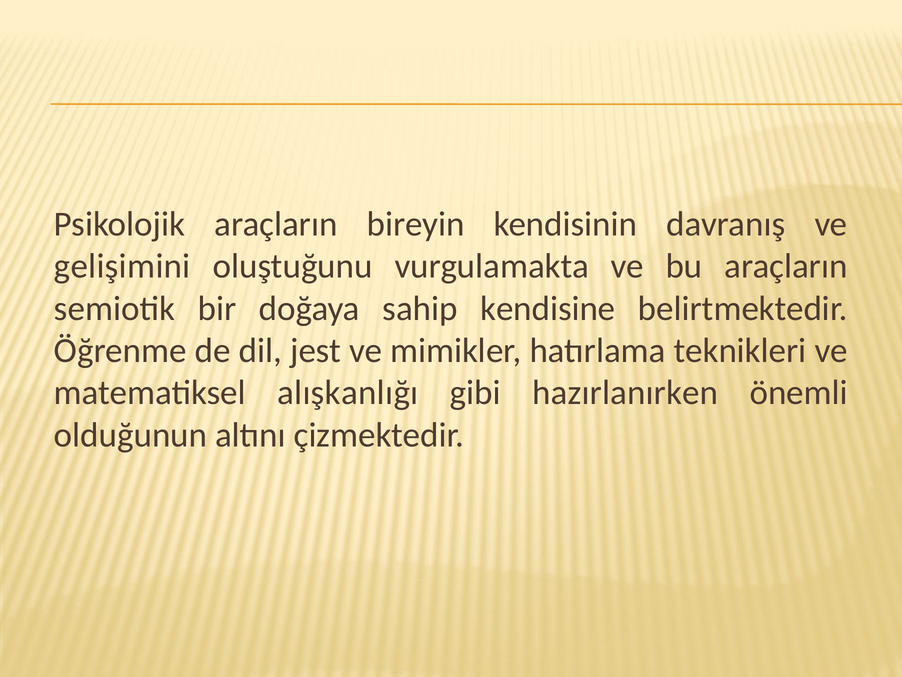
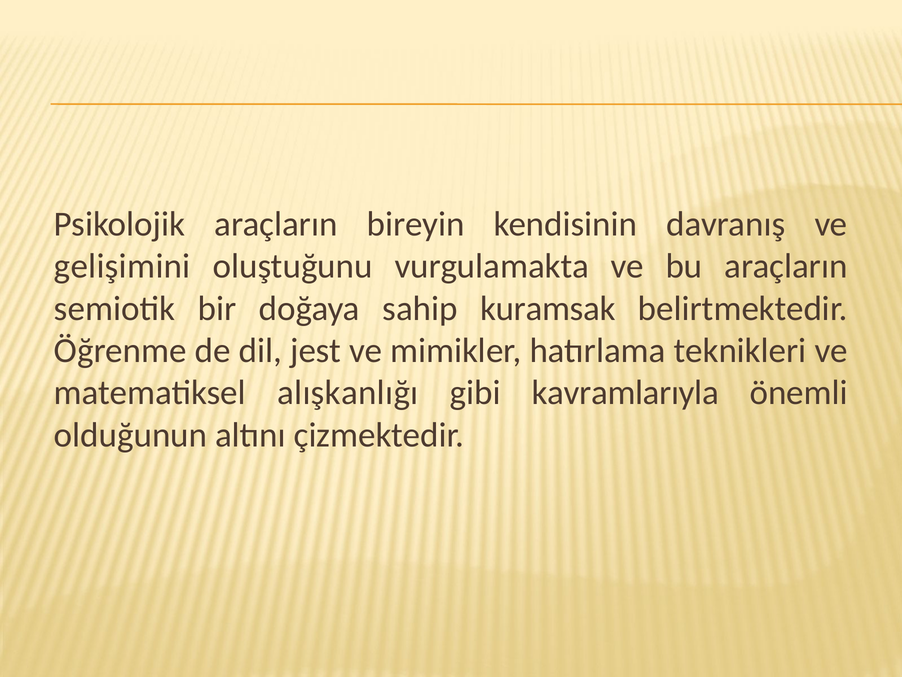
kendisine: kendisine -> kuramsak (548, 308)
hazırlanırken: hazırlanırken -> kavramlarıyla (625, 393)
